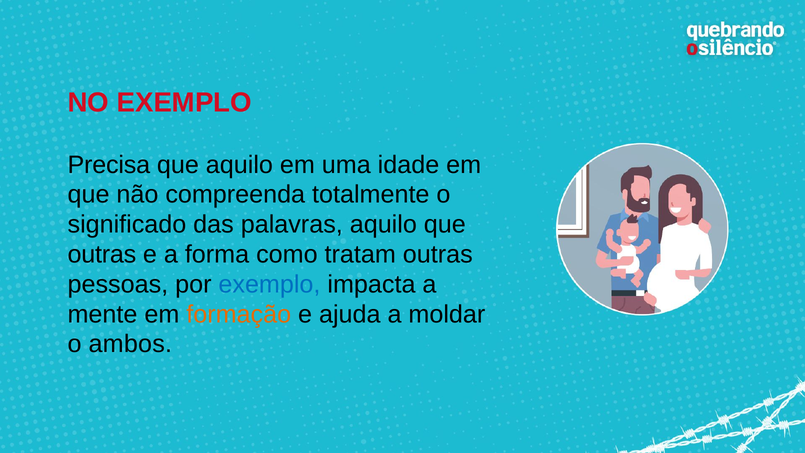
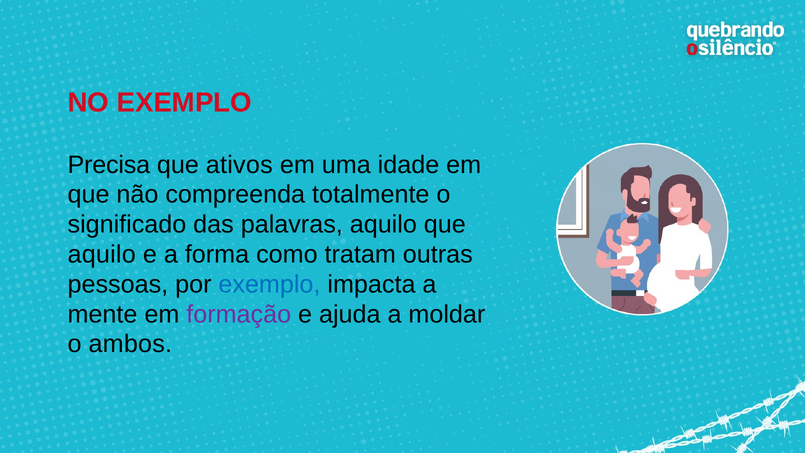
que aquilo: aquilo -> ativos (239, 165)
outras: outras -> aquilo (102, 254)
formação colour: orange -> purple (239, 314)
